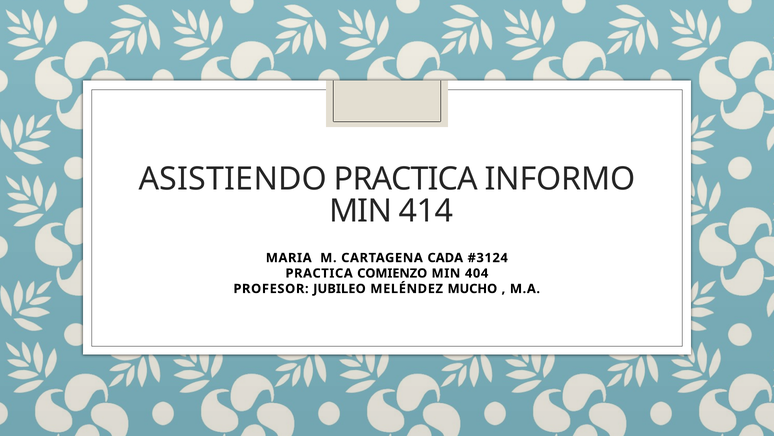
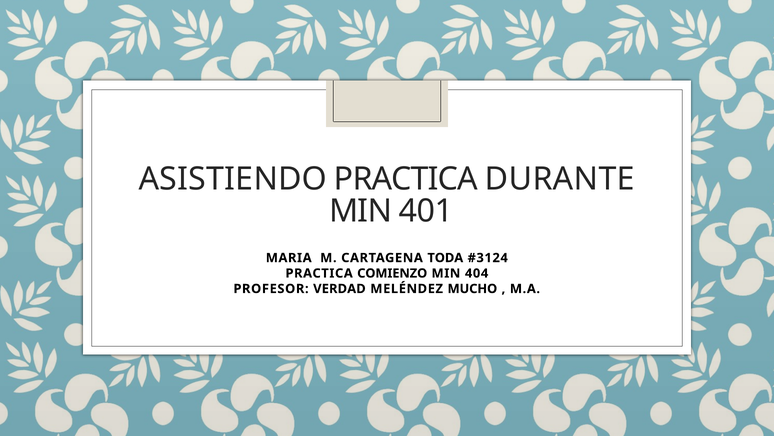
INFORMO: INFORMO -> DURANTE (560, 179)
414: 414 -> 401 (426, 211)
CADA: CADA -> TODA (445, 257)
JUBILEO: JUBILEO -> VERDAD (339, 288)
